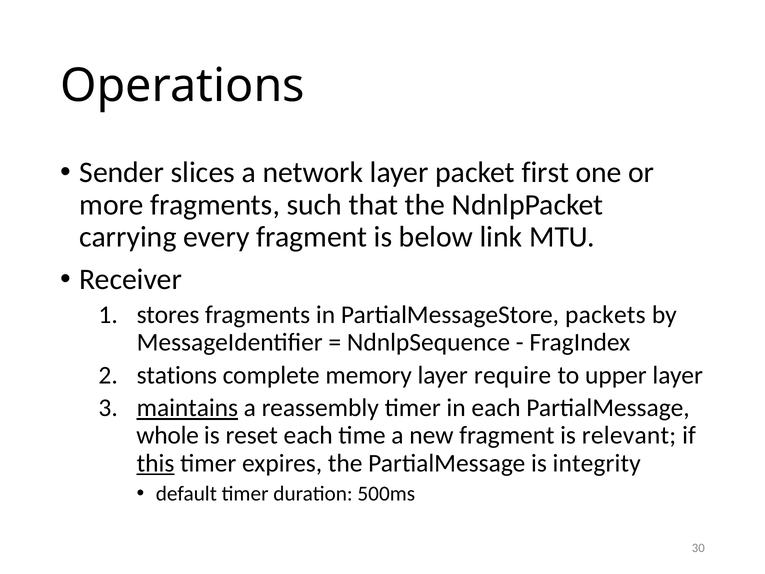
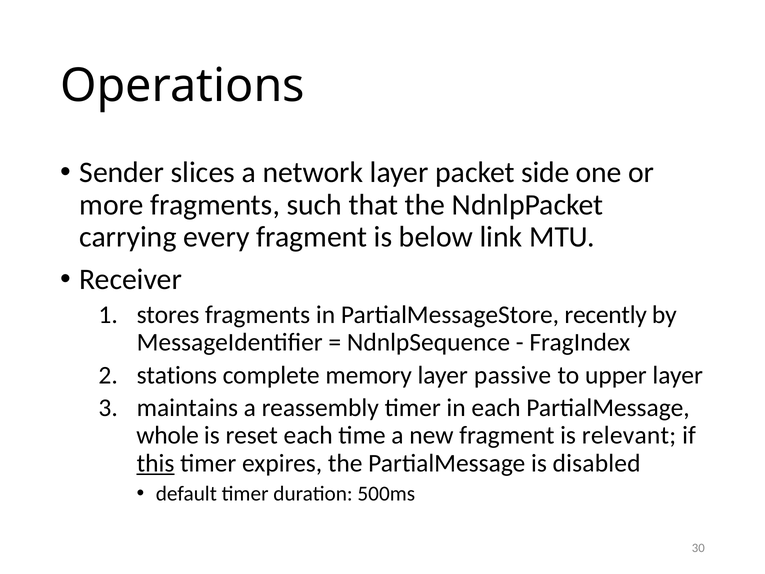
first: first -> side (545, 172)
packets: packets -> recently (606, 315)
require: require -> passive (513, 375)
maintains underline: present -> none (187, 408)
integrity: integrity -> disabled (597, 463)
